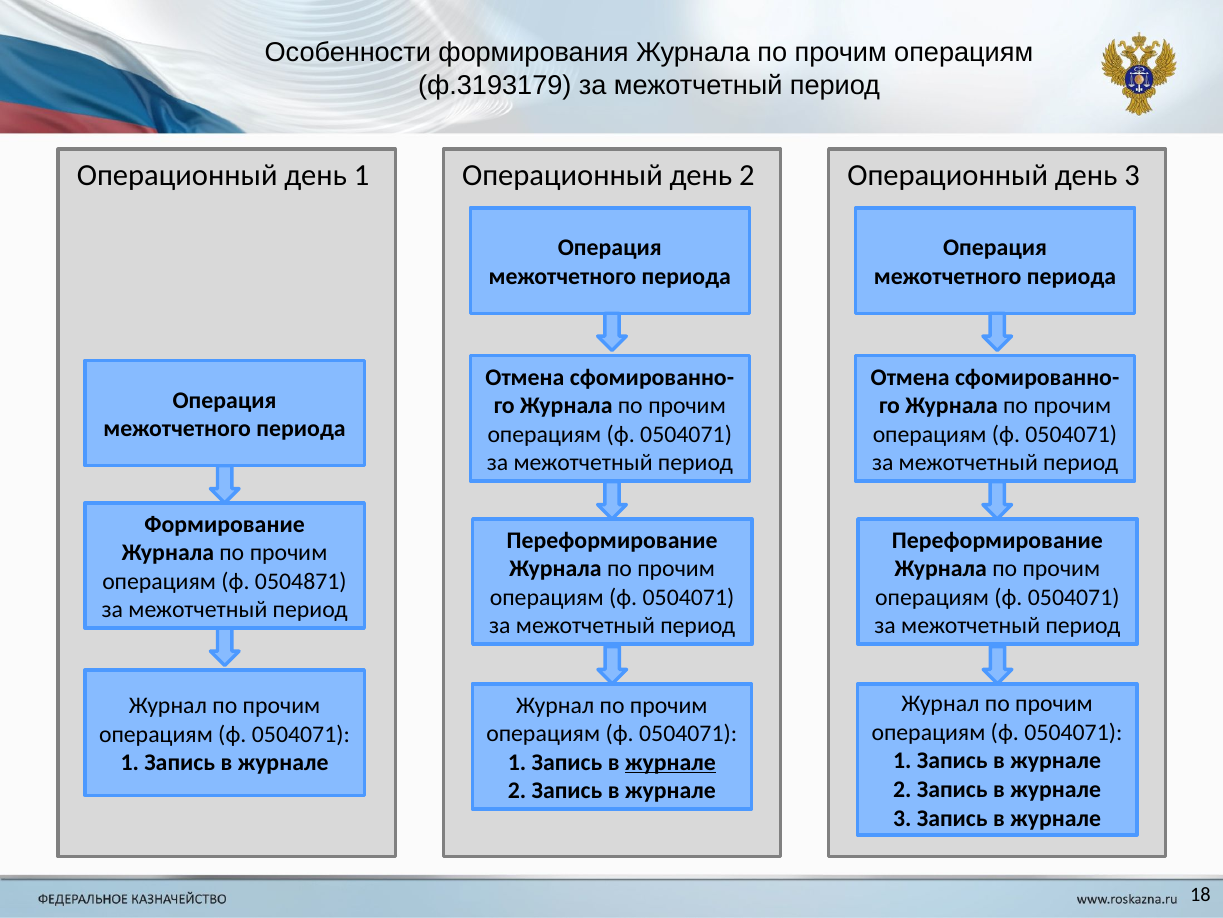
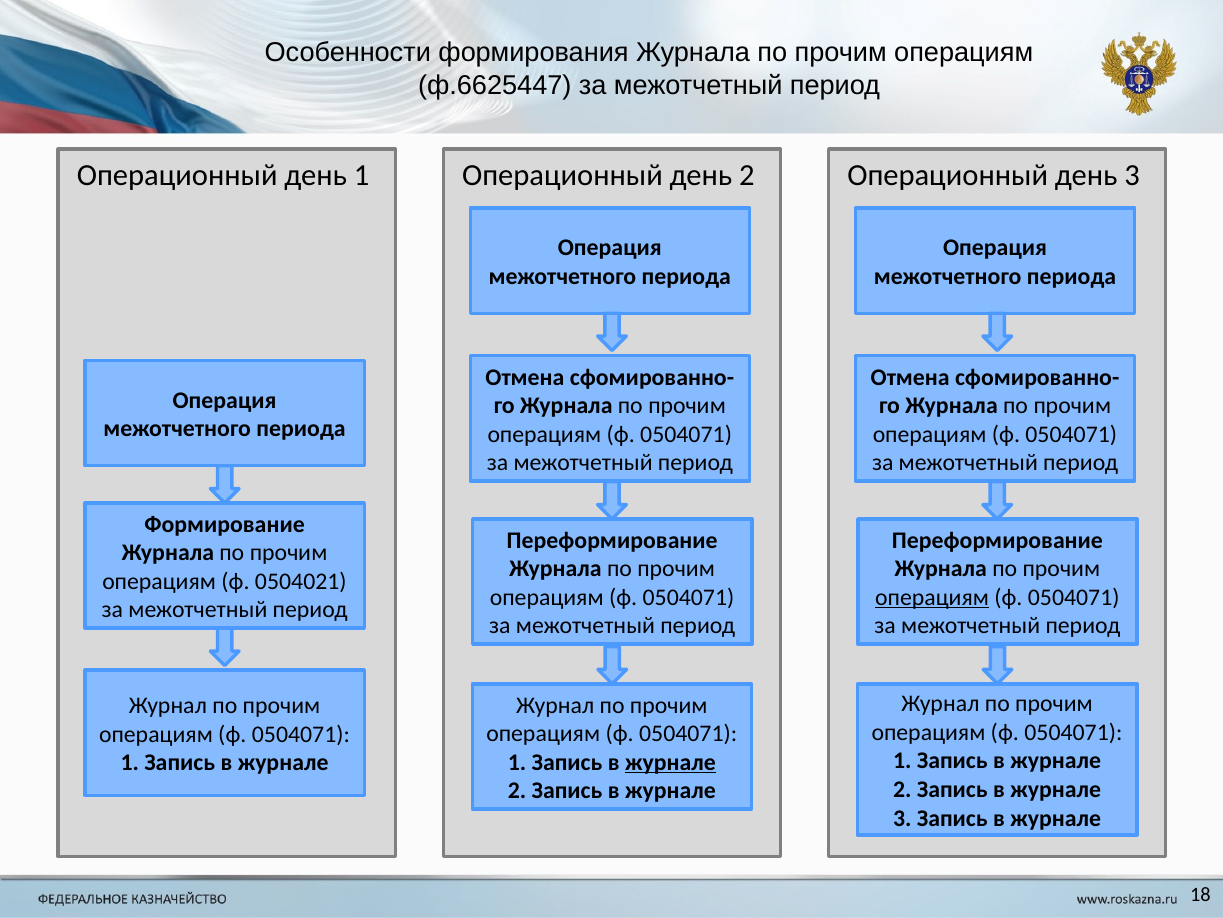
ф.3193179: ф.3193179 -> ф.6625447 (495, 85)
0504871: 0504871 -> 0504021 (301, 581)
операциям underline: none -> present (932, 597)
